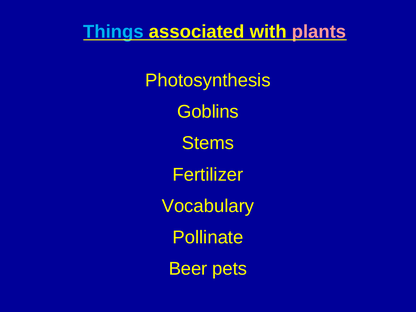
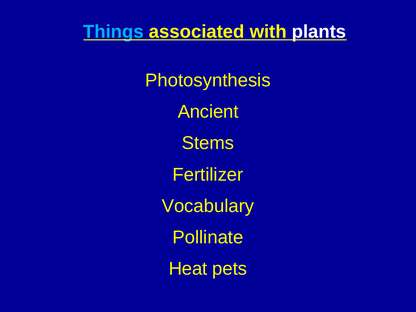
plants colour: pink -> white (319, 32)
Goblins: Goblins -> Ancient (208, 112)
Beer: Beer -> Heat (188, 269)
